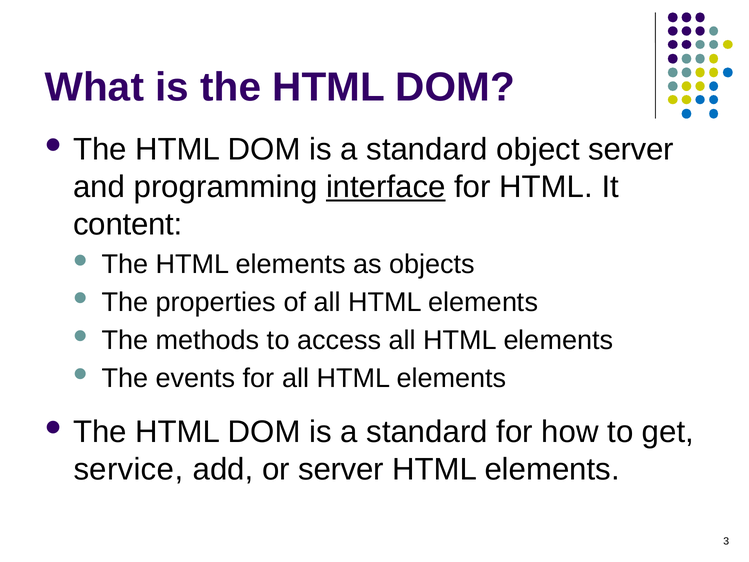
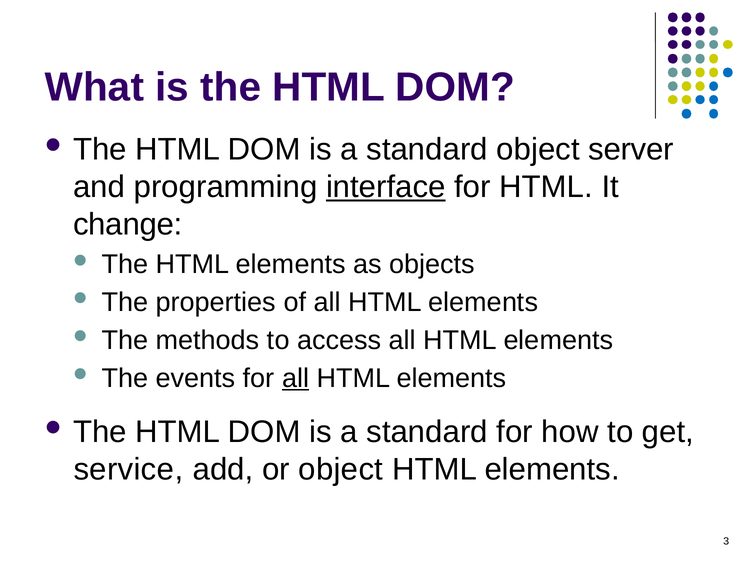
content: content -> change (128, 224)
all underline: none -> present (296, 378)
or server: server -> object (341, 469)
